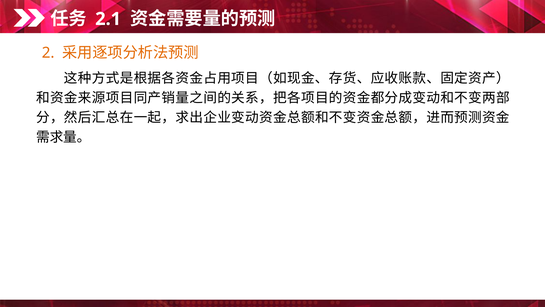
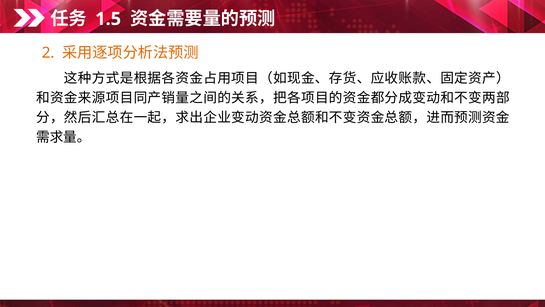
2.1: 2.1 -> 1.5 (108, 19)
